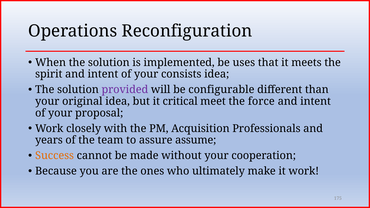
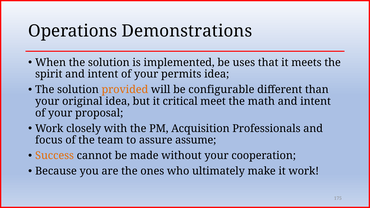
Reconfiguration: Reconfiguration -> Demonstrations (187, 31)
consists: consists -> permits (181, 74)
provided colour: purple -> orange (125, 90)
force: force -> math (261, 101)
years: years -> focus (49, 140)
